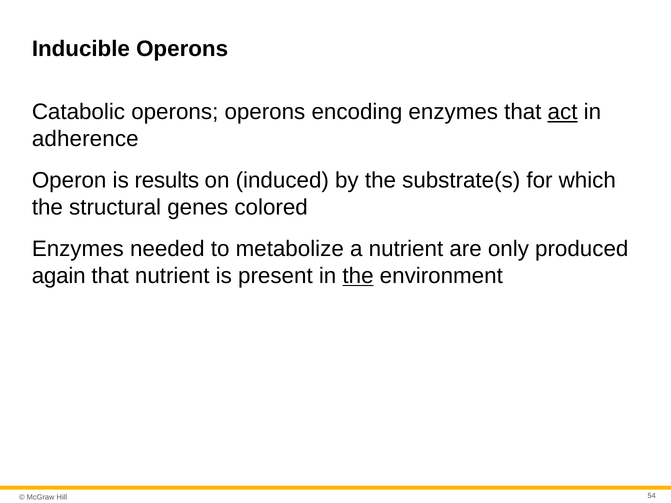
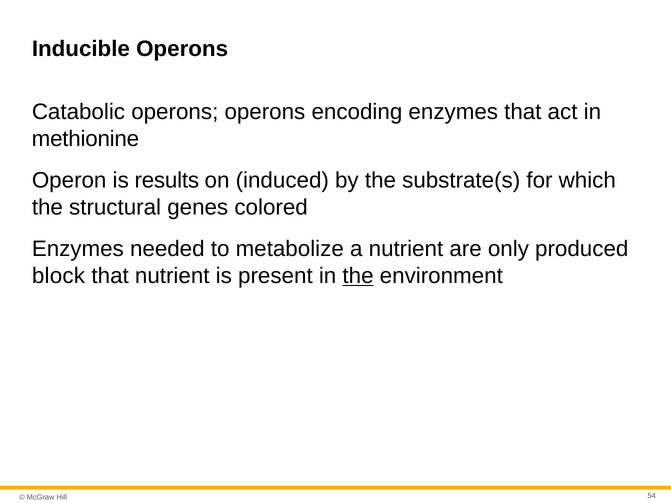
act underline: present -> none (563, 112)
adherence: adherence -> methionine (85, 139)
again: again -> block (58, 276)
